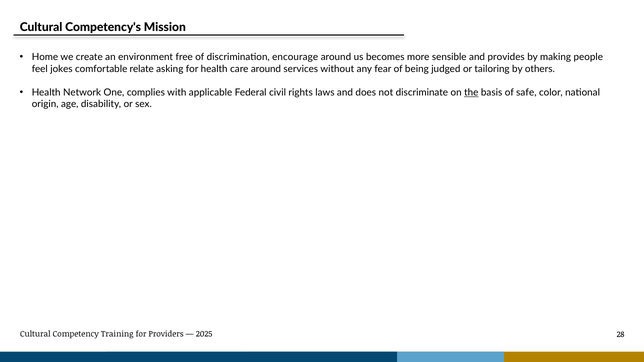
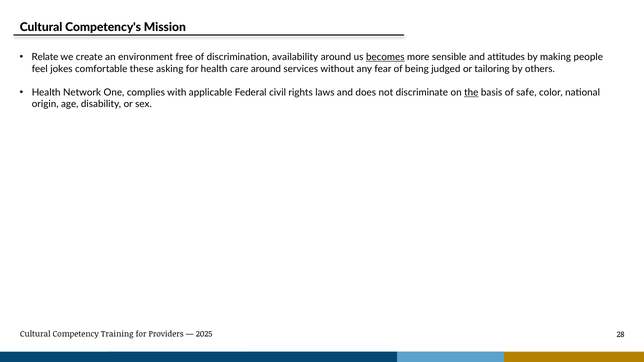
Home: Home -> Relate (45, 57)
encourage: encourage -> availability (295, 57)
becomes underline: none -> present (385, 57)
provides: provides -> attitudes (506, 57)
relate: relate -> these (142, 69)
